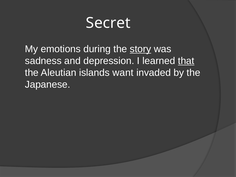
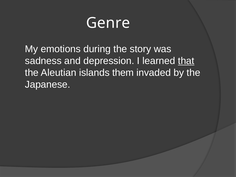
Secret: Secret -> Genre (108, 23)
story underline: present -> none (140, 49)
want: want -> them (123, 73)
